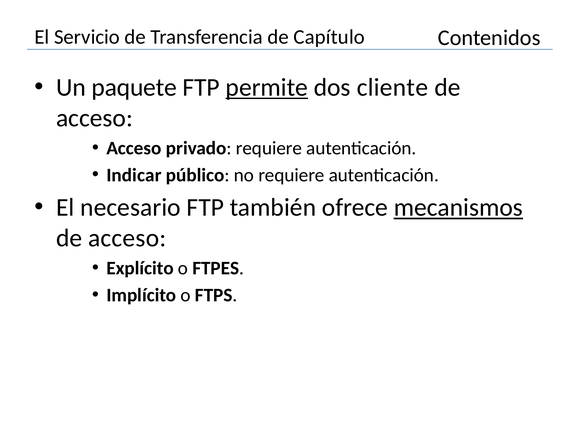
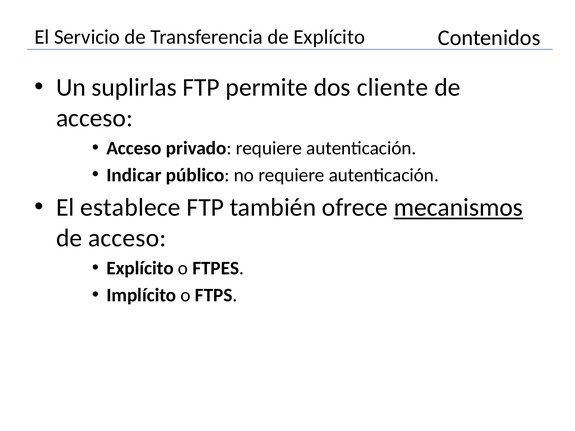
de Capítulo: Capítulo -> Explícito (329, 37)
paquete: paquete -> suplirlas (134, 87)
permite underline: present -> none (267, 87)
necesario: necesario -> establece (130, 208)
